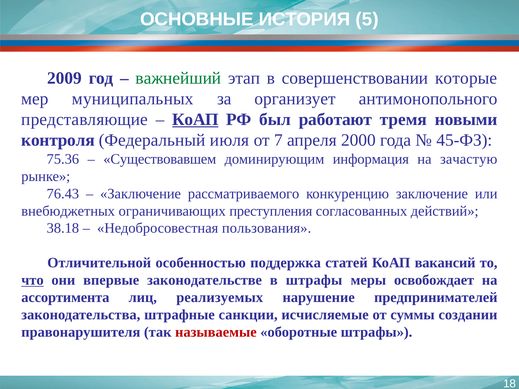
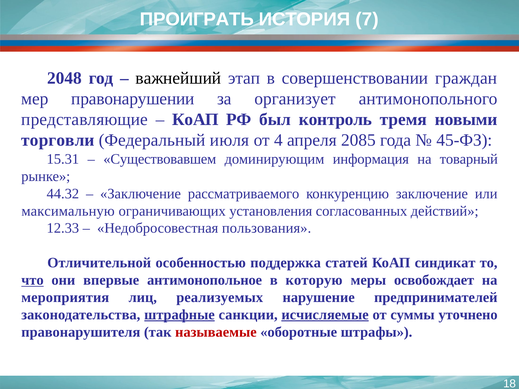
ОСНОВНЫЕ: ОСНОВНЫЕ -> ПРОИГРАТЬ (197, 19)
5: 5 -> 7 (367, 19)
2009: 2009 -> 2048 (65, 78)
важнейший colour: green -> black (178, 78)
которые: которые -> граждан (466, 78)
муниципальных: муниципальных -> правонарушении (133, 99)
КоАП underline: present -> none (195, 120)
работают: работают -> контроль (335, 120)
контроля: контроля -> торговли (58, 140)
7: 7 -> 4 (279, 140)
2000: 2000 -> 2085 (358, 140)
75.36: 75.36 -> 15.31 (63, 159)
зачастую: зачастую -> товарный (469, 159)
76.43: 76.43 -> 44.32 (63, 194)
внебюджетных: внебюджетных -> максимальную (68, 211)
преступления: преступления -> установления (271, 211)
38.18: 38.18 -> 12.33 (63, 228)
вакансий: вакансий -> синдикат (445, 263)
законодательстве: законодательстве -> антимонопольное (205, 280)
в штрафы: штрафы -> которую (314, 280)
ассортимента: ассортимента -> мероприятия (65, 298)
штрафные underline: none -> present (179, 315)
исчисляемые underline: none -> present (325, 315)
создании: создании -> уточнено (468, 315)
